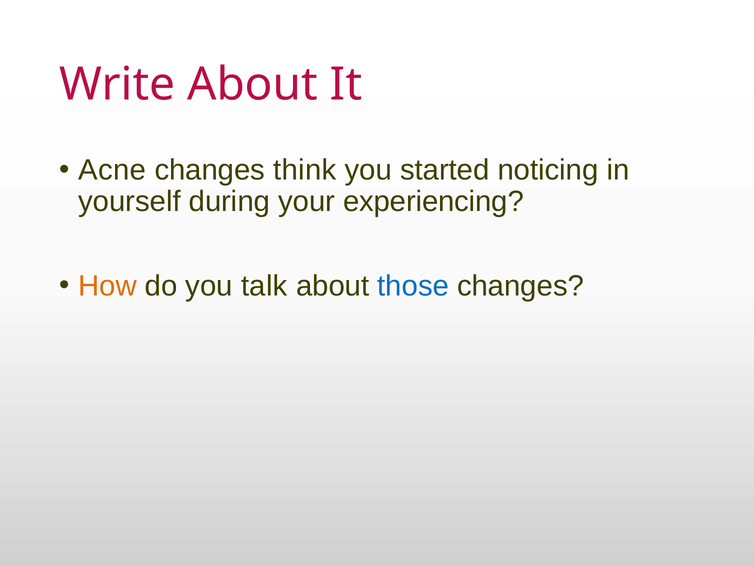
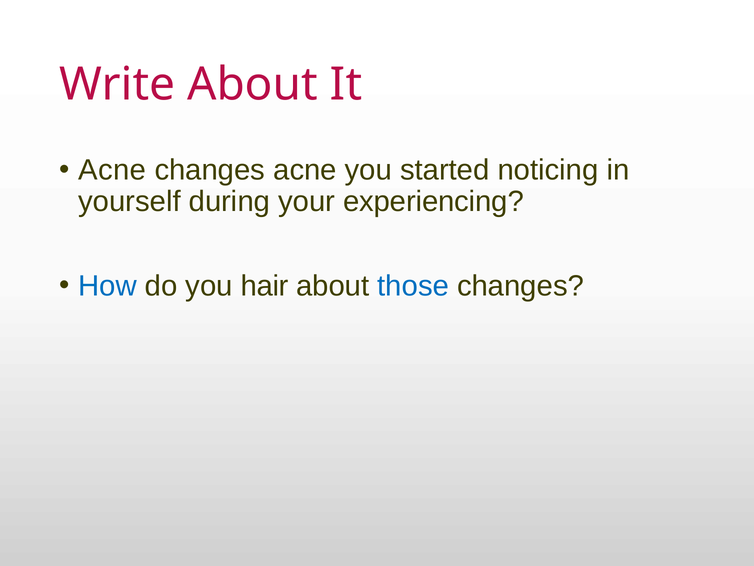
changes think: think -> acne (305, 170)
How colour: orange -> blue (107, 286)
talk: talk -> hair (265, 286)
